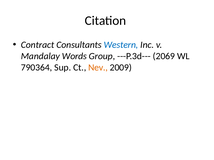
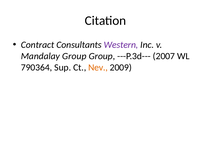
Western colour: blue -> purple (121, 45)
Mandalay Words: Words -> Group (74, 56)
2069: 2069 -> 2007 (164, 56)
